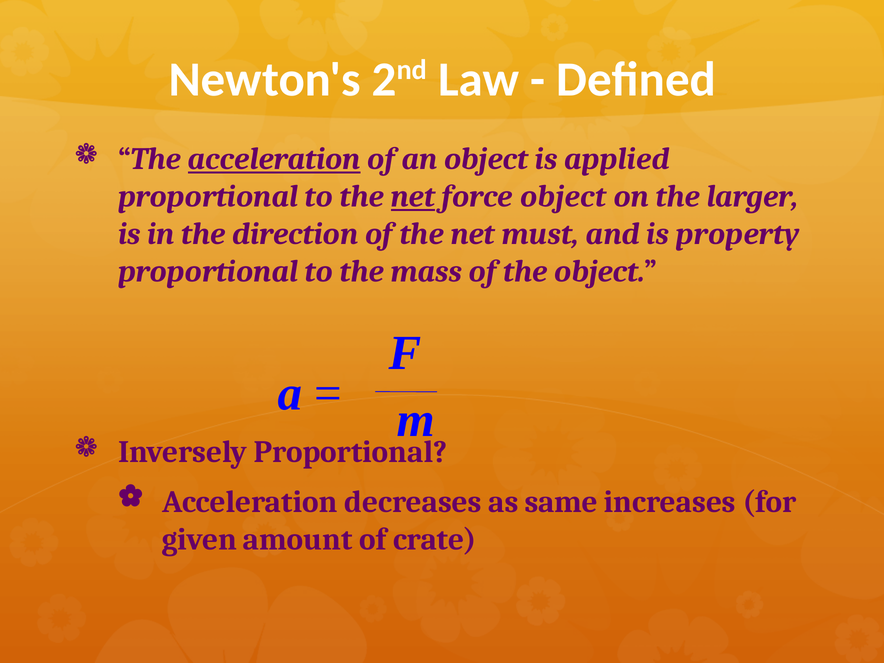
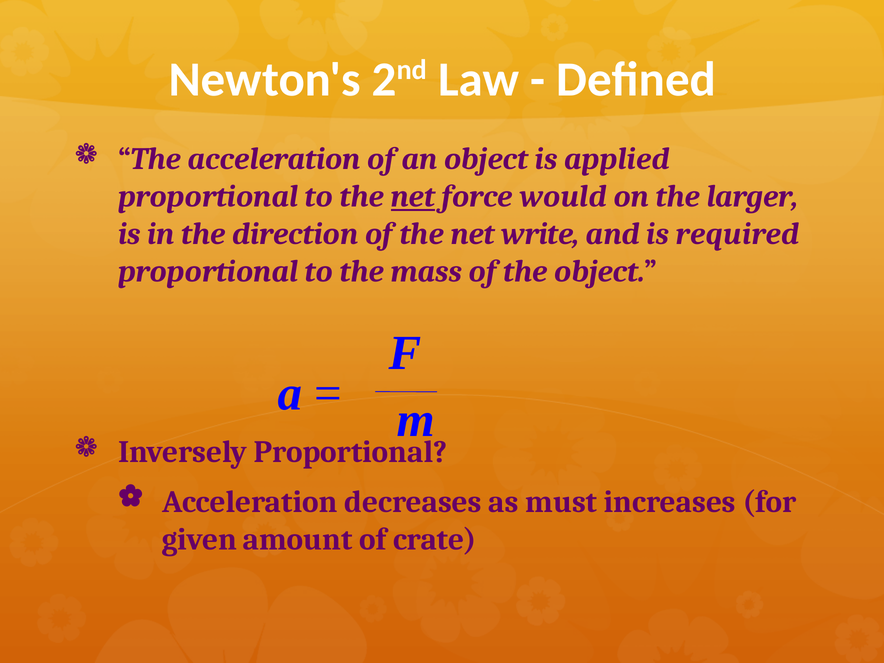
acceleration underline: present -> none (274, 159)
force object: object -> would (563, 197)
must: must -> write (541, 234)
property: property -> required (738, 234)
same: same -> must (561, 502)
